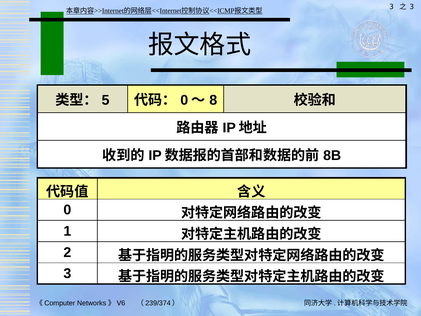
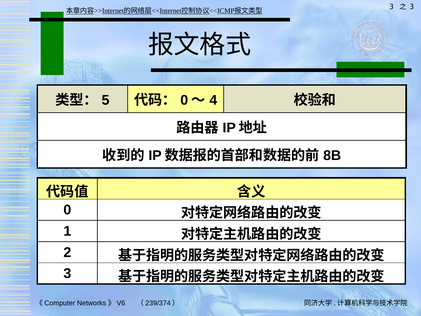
8: 8 -> 4 (213, 100)
